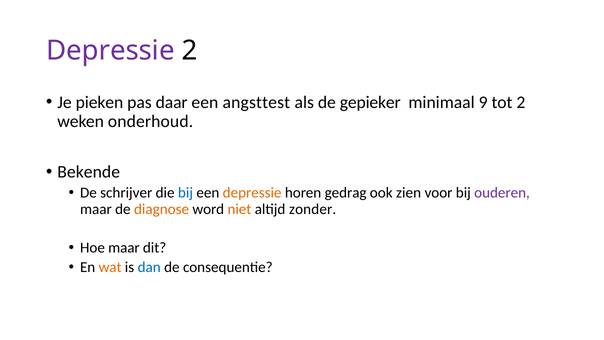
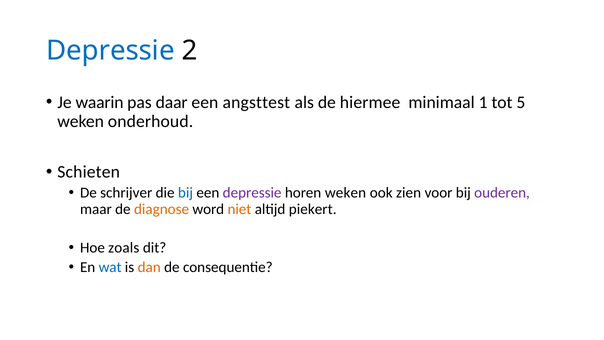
Depressie colour: purple -> blue (110, 51)
pieken: pieken -> waarin (100, 102)
gepieker: gepieker -> hiermee (370, 102)
9: 9 -> 1 (483, 102)
tot 2: 2 -> 5 (521, 102)
Bekende: Bekende -> Schieten (89, 172)
depressie colour: orange -> purple (252, 193)
horen gedrag: gedrag -> weken (346, 193)
zonder: zonder -> piekert (313, 209)
Hoe maar: maar -> zoals (124, 248)
wat colour: orange -> blue (110, 267)
dan colour: blue -> orange (149, 267)
